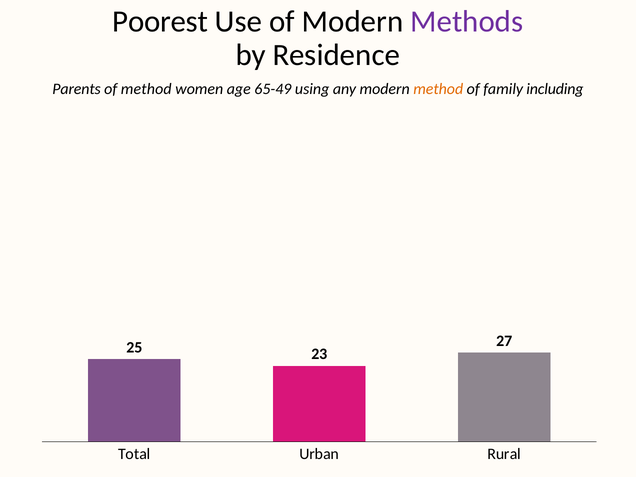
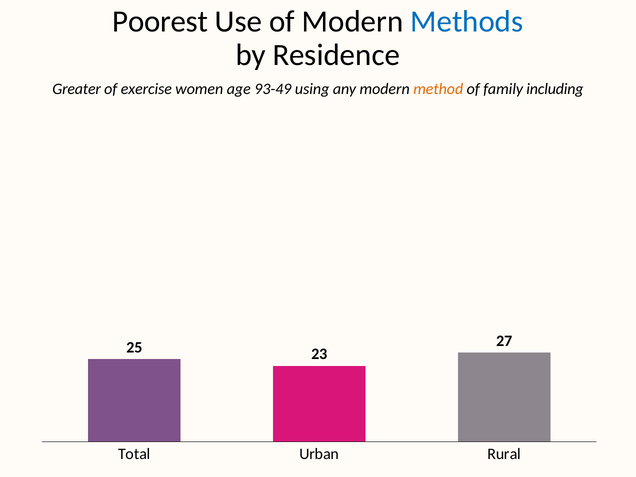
Methods colour: purple -> blue (467, 22)
Parents: Parents -> Greater (77, 89)
of method: method -> exercise (146, 89)
65-49: 65-49 -> 93-49 (273, 89)
